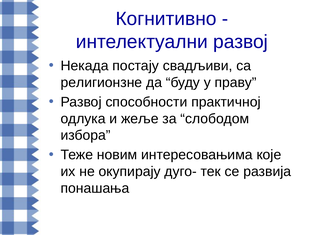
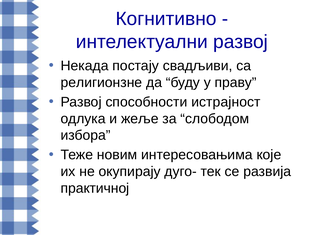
практичној: практичној -> истрајност (226, 102)
понашања: понашања -> практичној (95, 189)
